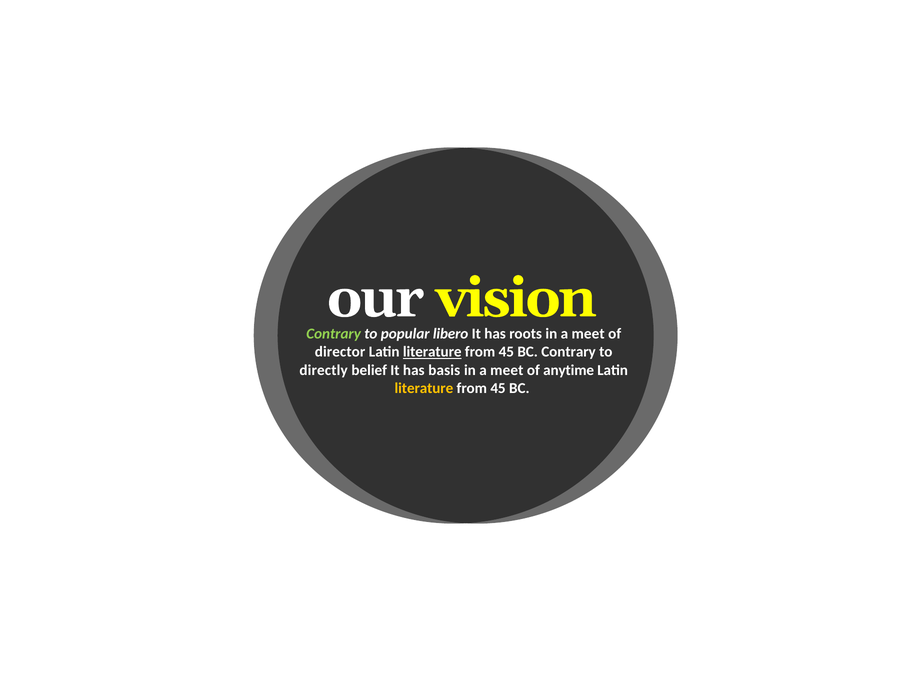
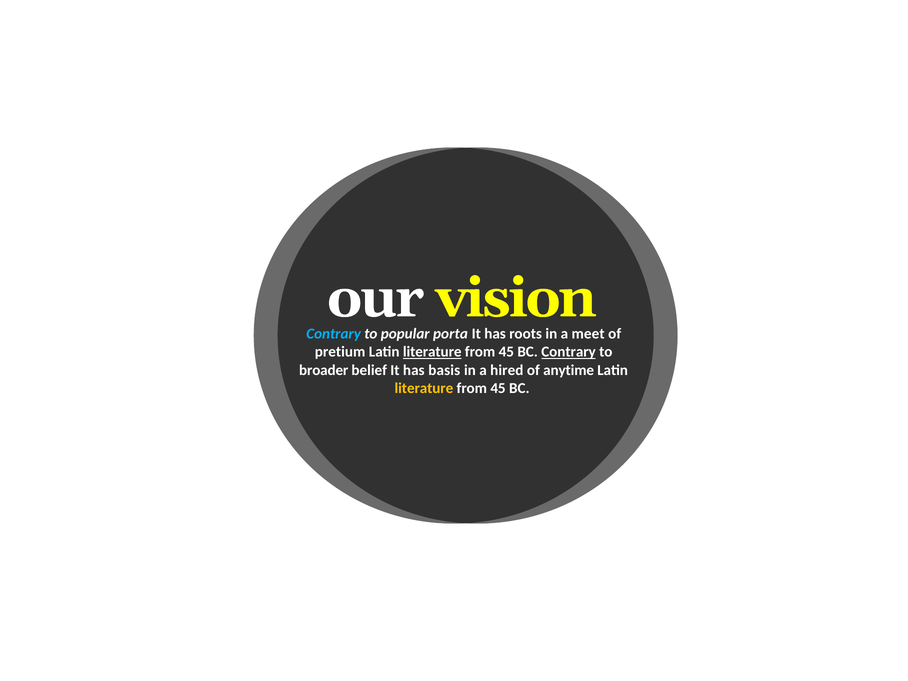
Contrary colour: light green -> light blue (334, 334)
libero: libero -> porta (450, 334)
director: director -> pretium (340, 352)
Contrary underline: none -> present (569, 352)
directly: directly -> broader (324, 370)
meet: meet -> hired (507, 370)
